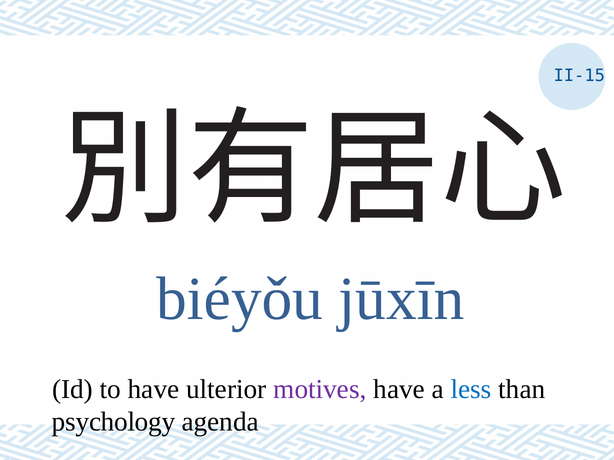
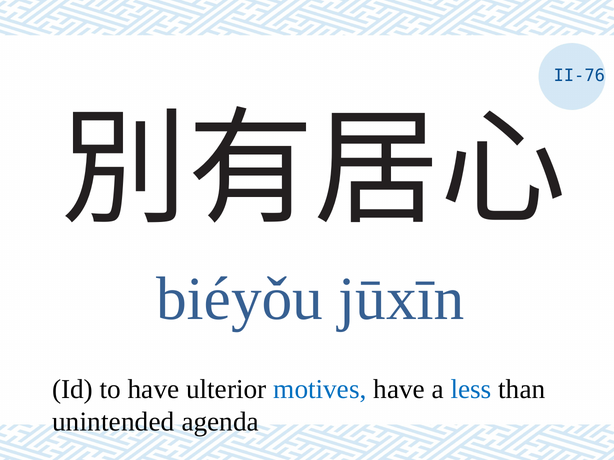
II-15: II-15 -> II-76 (579, 76)
motives colour: purple -> blue (320, 390)
psychology: psychology -> unintended (113, 422)
